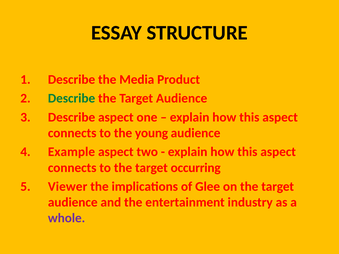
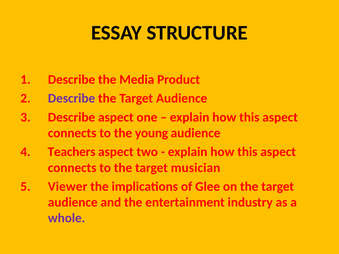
Describe colour: green -> purple (72, 98)
Example: Example -> Teachers (72, 152)
occurring: occurring -> musician (196, 168)
